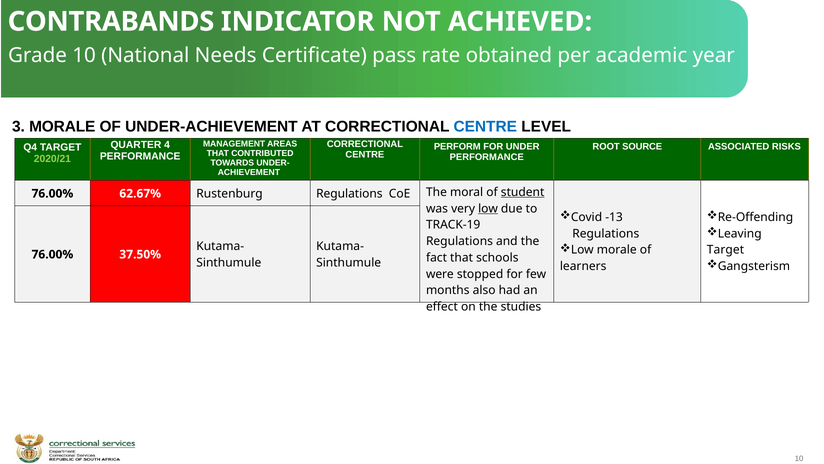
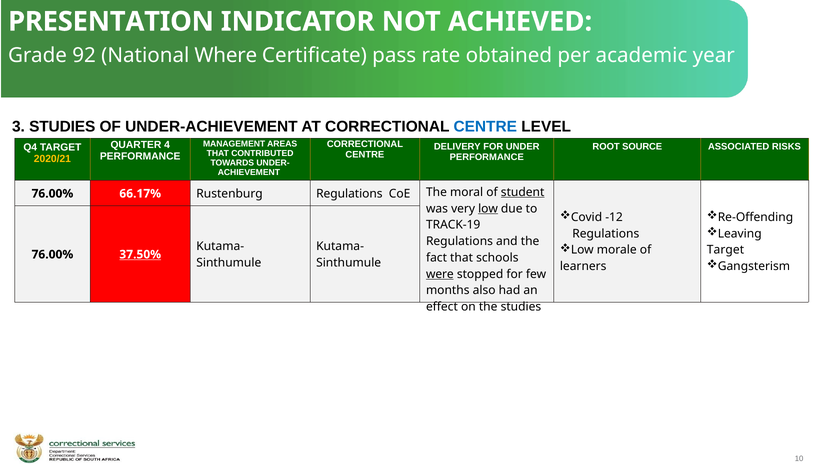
CONTRABANDS: CONTRABANDS -> PRESENTATION (111, 22)
Grade 10: 10 -> 92 (84, 56)
Needs: Needs -> Where (226, 56)
3 MORALE: MORALE -> STUDIES (62, 126)
PERFORM: PERFORM -> DELIVERY (457, 147)
2020/21 colour: light green -> yellow (52, 159)
62.67%: 62.67% -> 66.17% (140, 193)
-13: -13 -> -12 (614, 217)
37.50% underline: none -> present (140, 254)
were underline: none -> present (440, 274)
